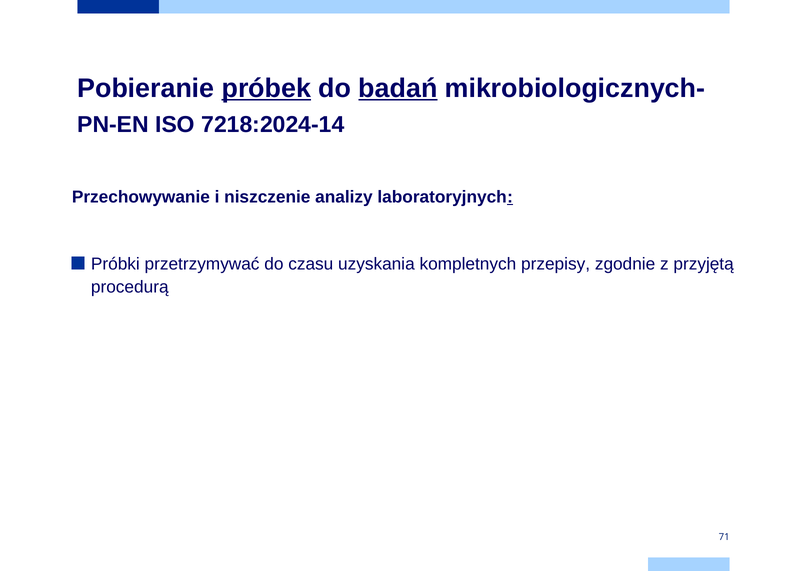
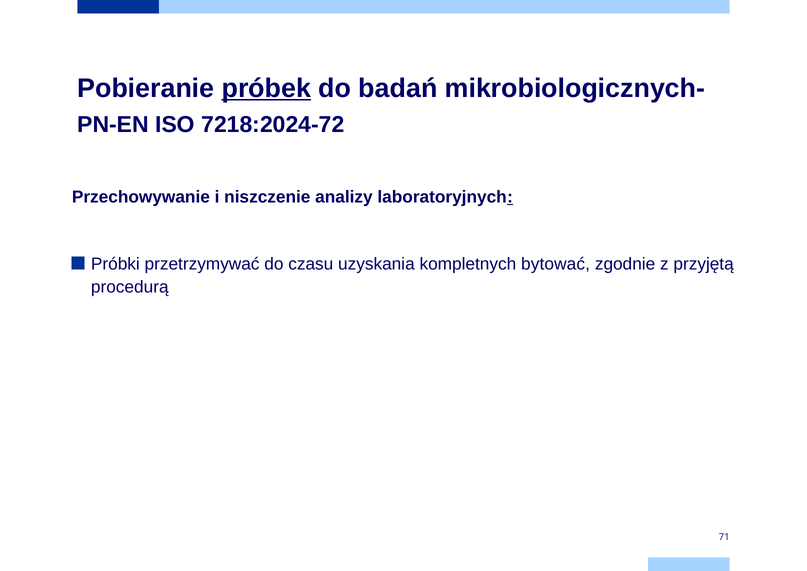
badań underline: present -> none (398, 88)
7218:2024-14: 7218:2024-14 -> 7218:2024-72 (273, 125)
przepisy: przepisy -> bytować (556, 264)
